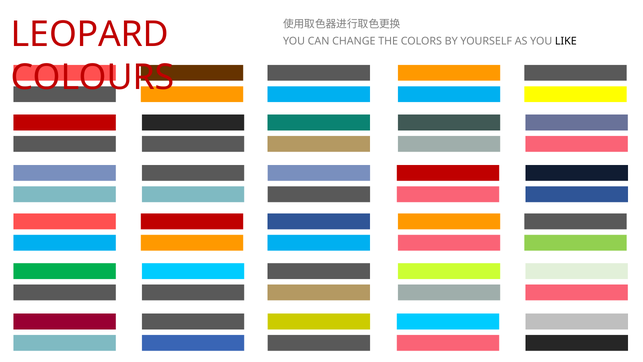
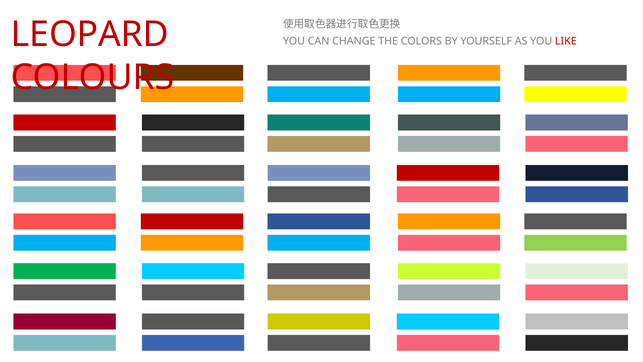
LIKE colour: black -> red (566, 41)
